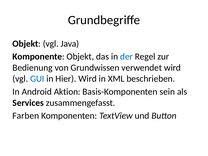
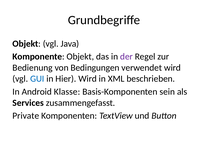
der colour: blue -> purple (126, 57)
Grundwissen: Grundwissen -> Bedingungen (95, 68)
Aktion: Aktion -> Klasse (67, 92)
Farben: Farben -> Private (26, 116)
